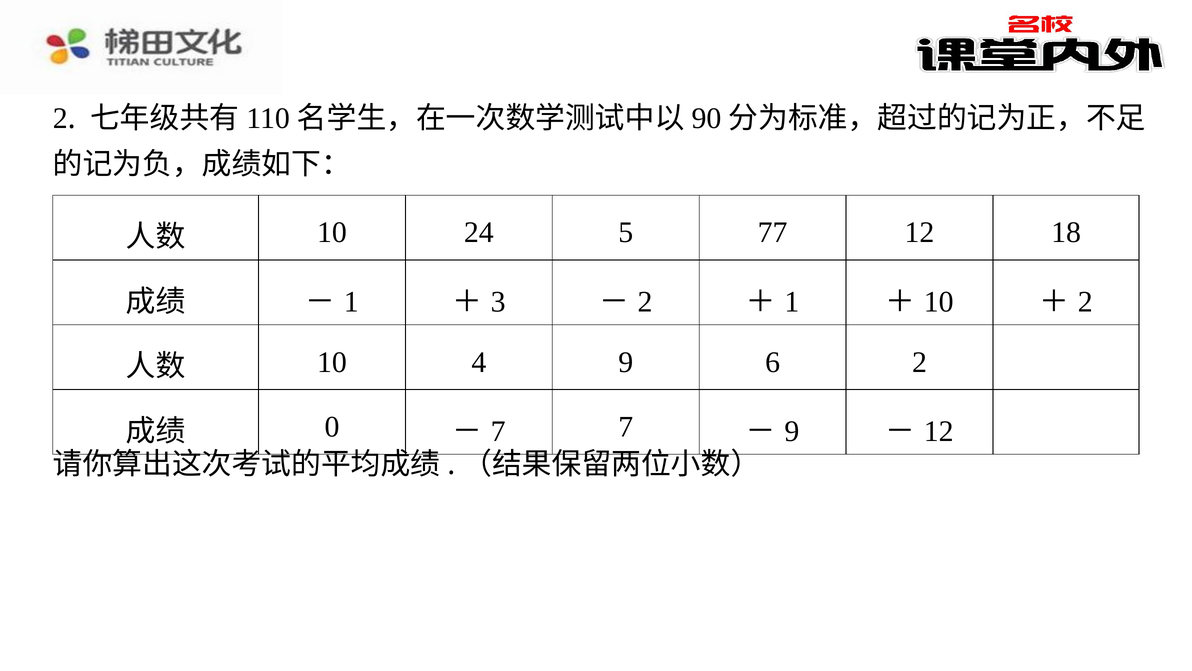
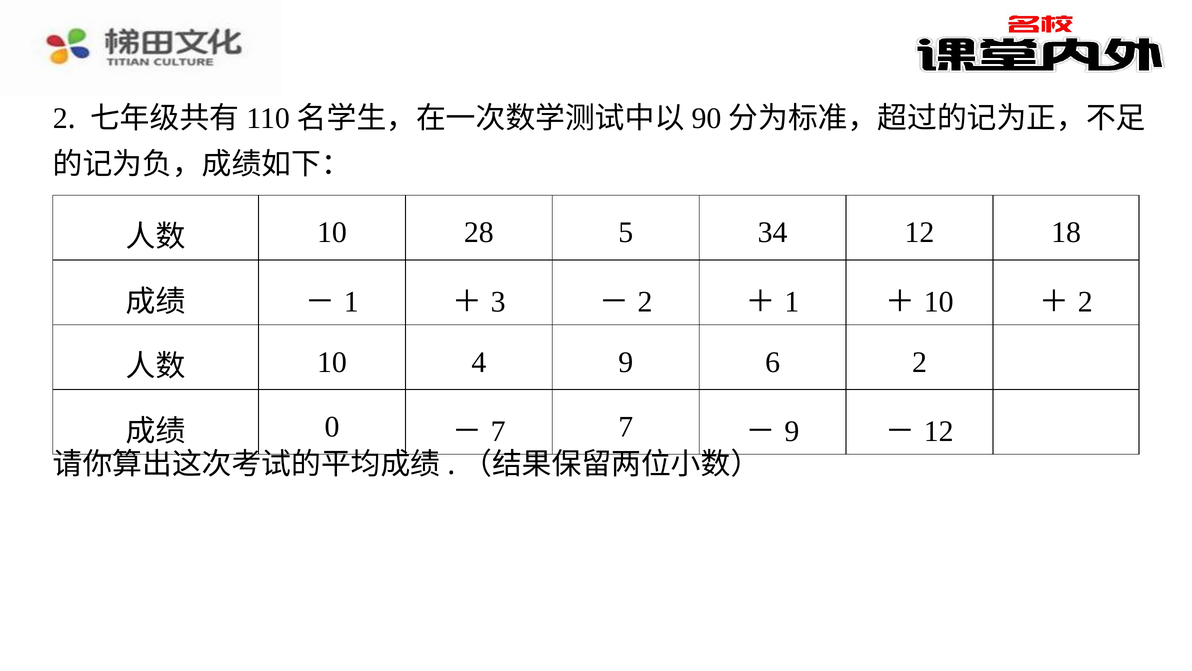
24: 24 -> 28 (479, 232)
77: 77 -> 34 (773, 232)
